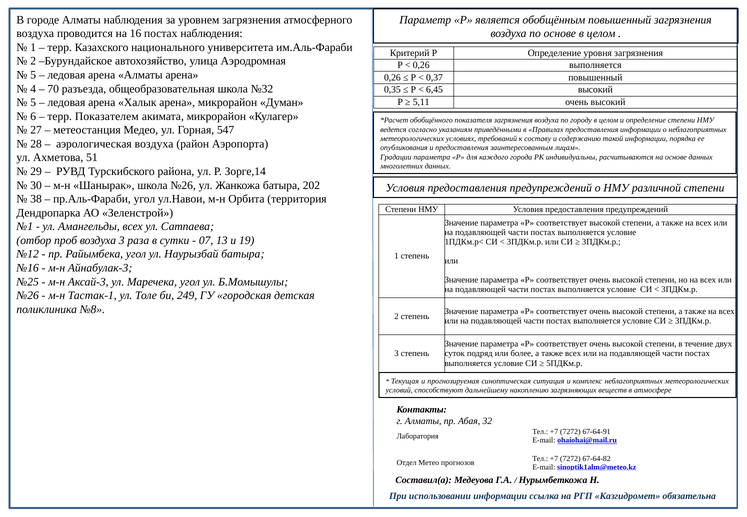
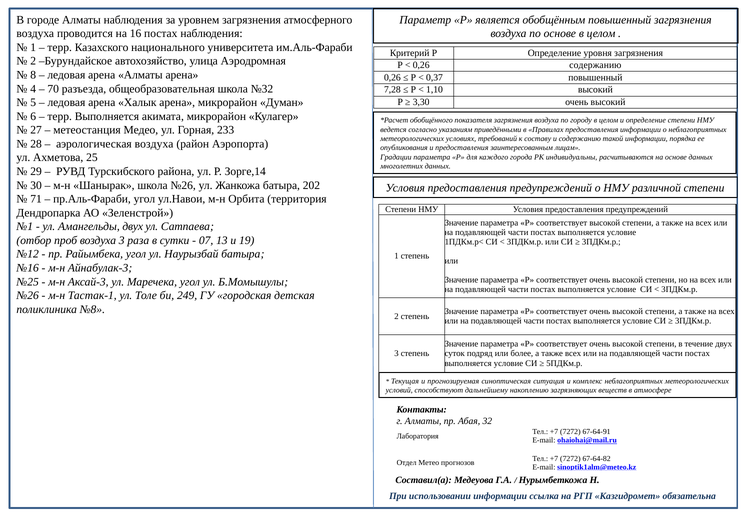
0,26 выполняется: выполняется -> содержанию (595, 65)
5: 5 -> 8 (33, 75)
0,35: 0,35 -> 7,28 (392, 90)
6,45: 6,45 -> 1,10 (434, 90)
5,11: 5,11 -> 3,30 (421, 102)
терр Показателем: Показателем -> Выполняется (107, 116)
547: 547 -> 233 (226, 130)
51: 51 -> 25 (92, 158)
38: 38 -> 71 (36, 199)
Амангельды всех: всех -> двух (133, 227)
